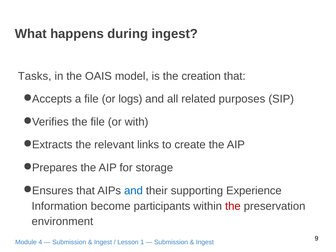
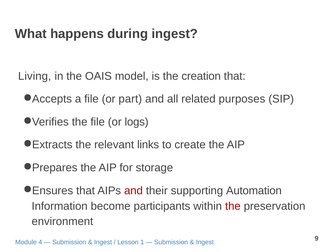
Tasks: Tasks -> Living (35, 76)
logs: logs -> part (130, 99)
with: with -> logs (137, 122)
and colour: blue -> red (133, 191)
Experience: Experience -> Automation (254, 191)
